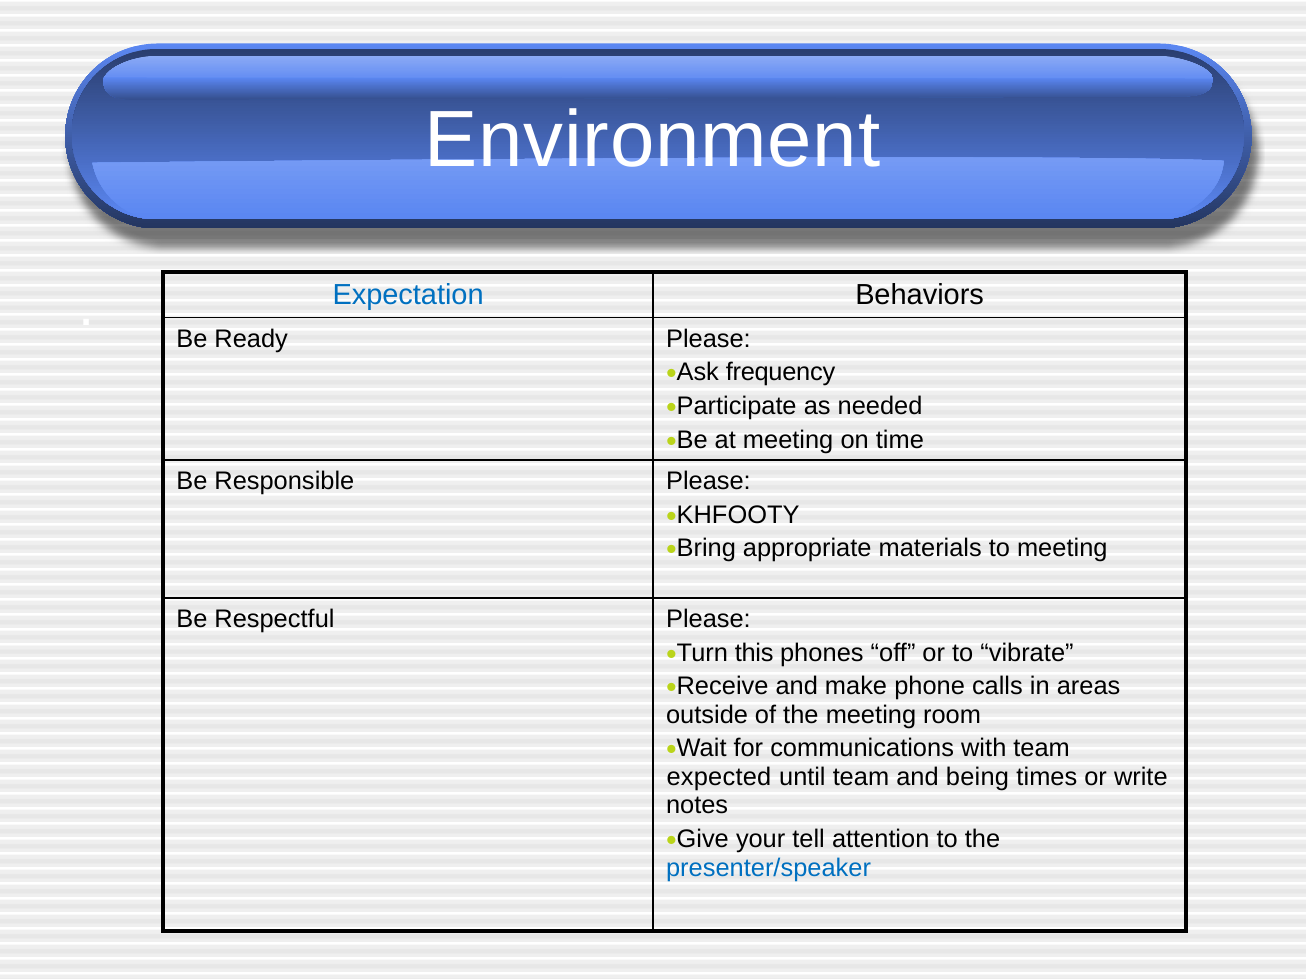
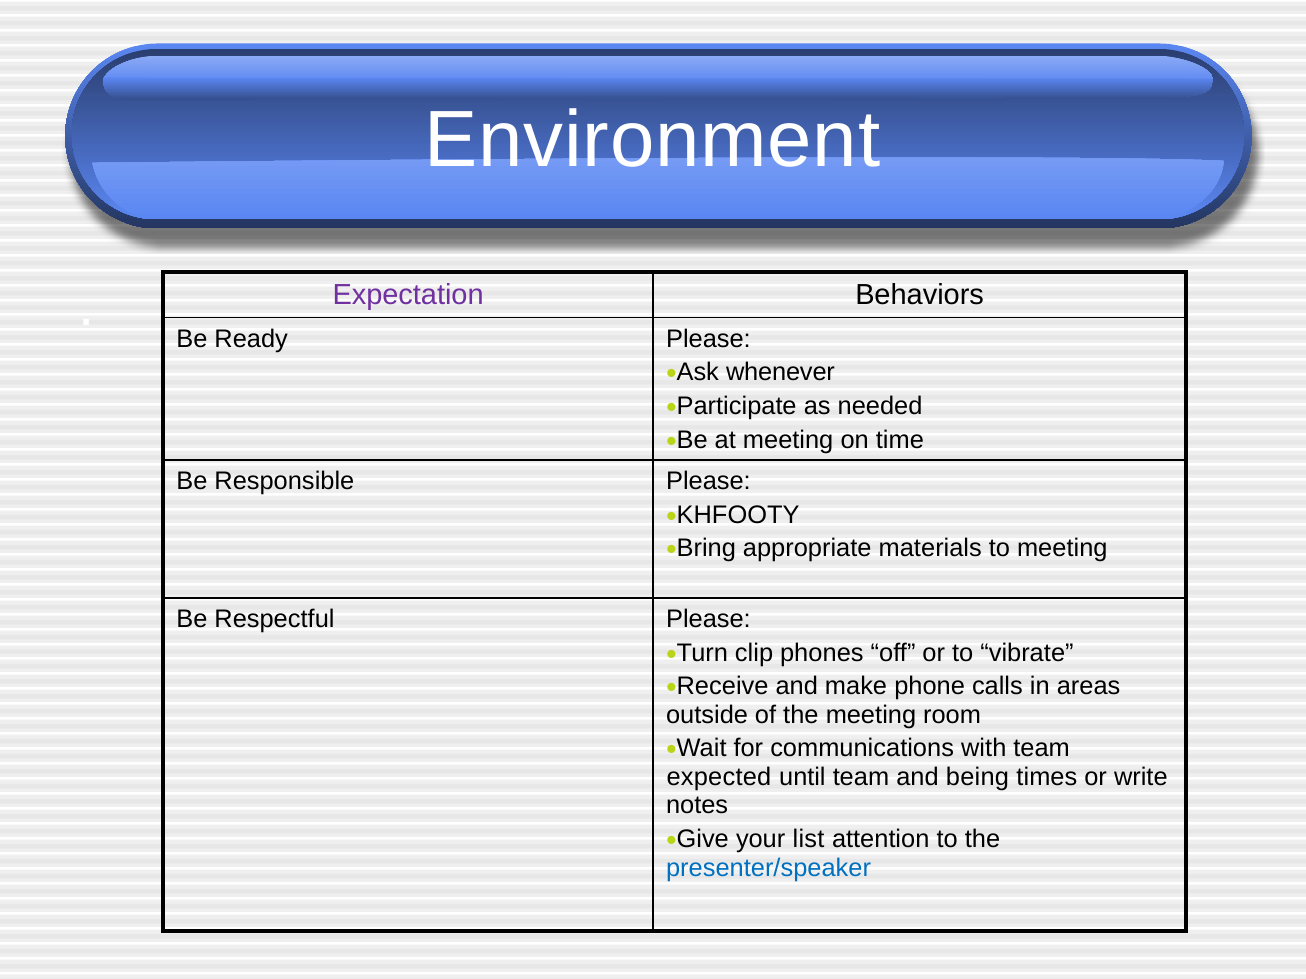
Expectation colour: blue -> purple (408, 295)
frequency: frequency -> whenever (780, 373)
this: this -> clip (754, 653)
tell: tell -> list (809, 840)
